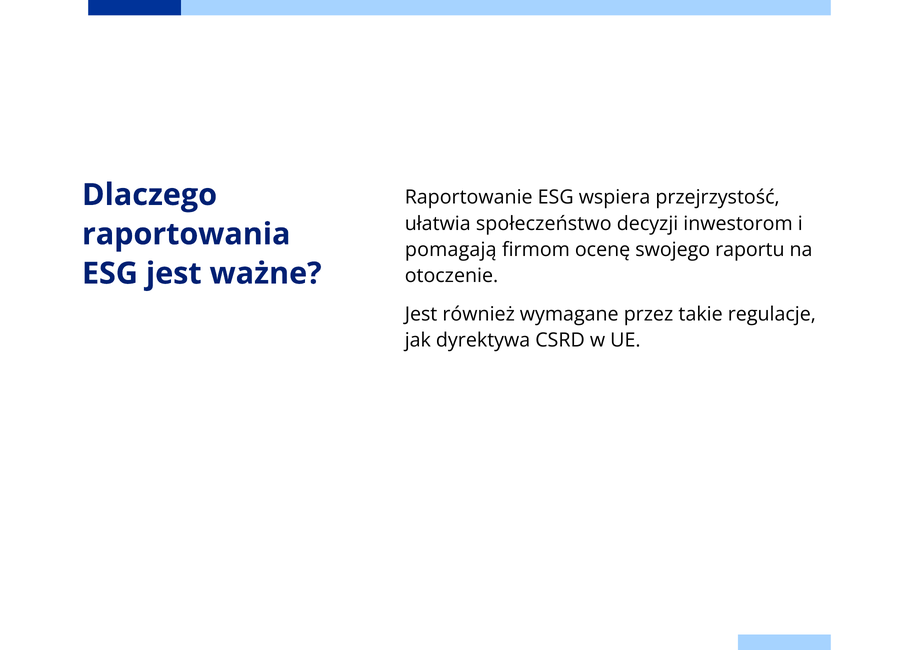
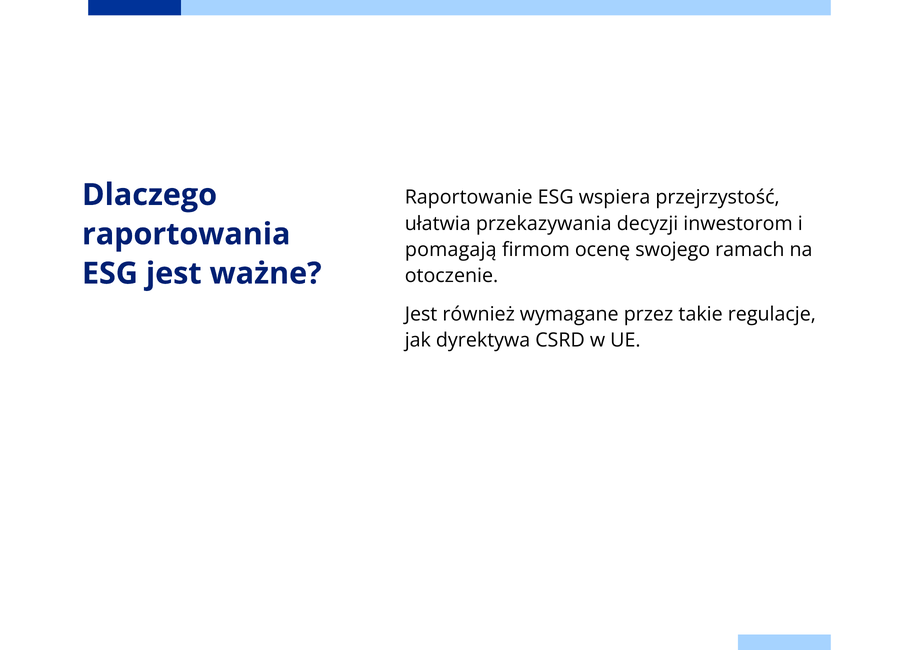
społeczeństwo: społeczeństwo -> przekazywania (544, 223)
raportu: raportu -> ramach (750, 250)
